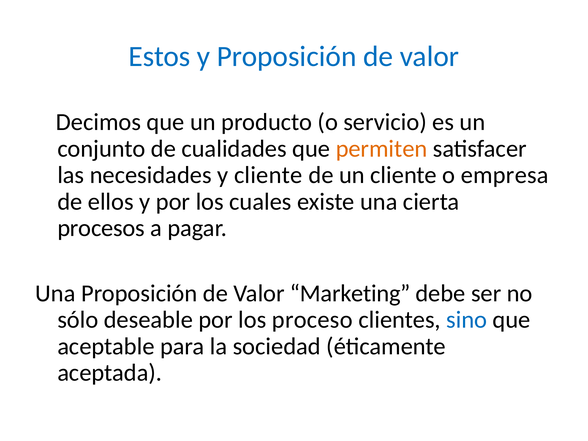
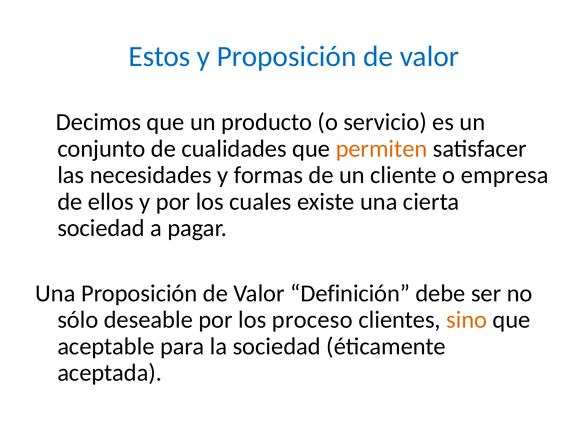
y cliente: cliente -> formas (268, 175)
procesos: procesos -> sociedad (101, 228)
Marketing: Marketing -> Definición (350, 293)
sino colour: blue -> orange (467, 320)
